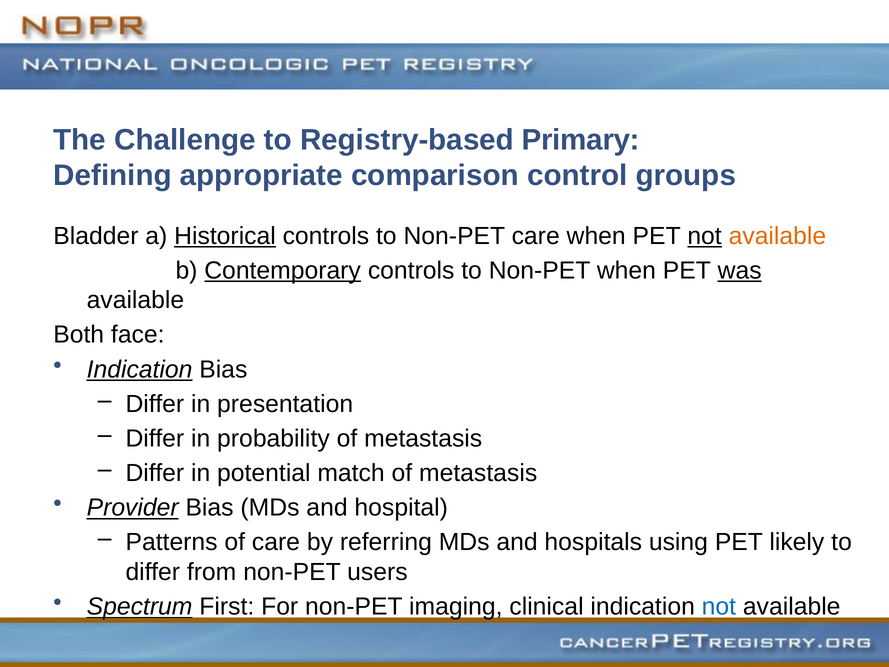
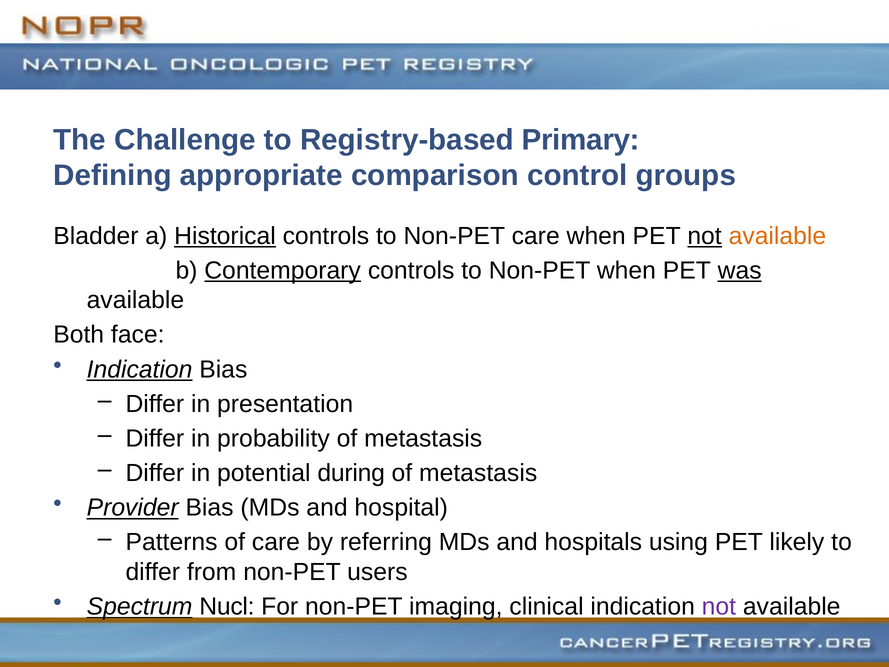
match: match -> during (351, 473)
First: First -> Nucl (227, 606)
not colour: blue -> purple (719, 606)
